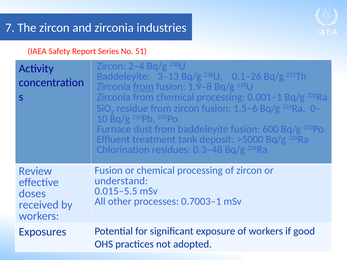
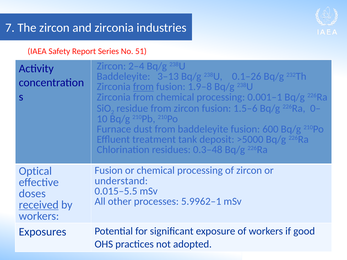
Review: Review -> Optical (35, 171)
0.7003–1: 0.7003–1 -> 5.9962–1 (201, 202)
received underline: none -> present (39, 205)
